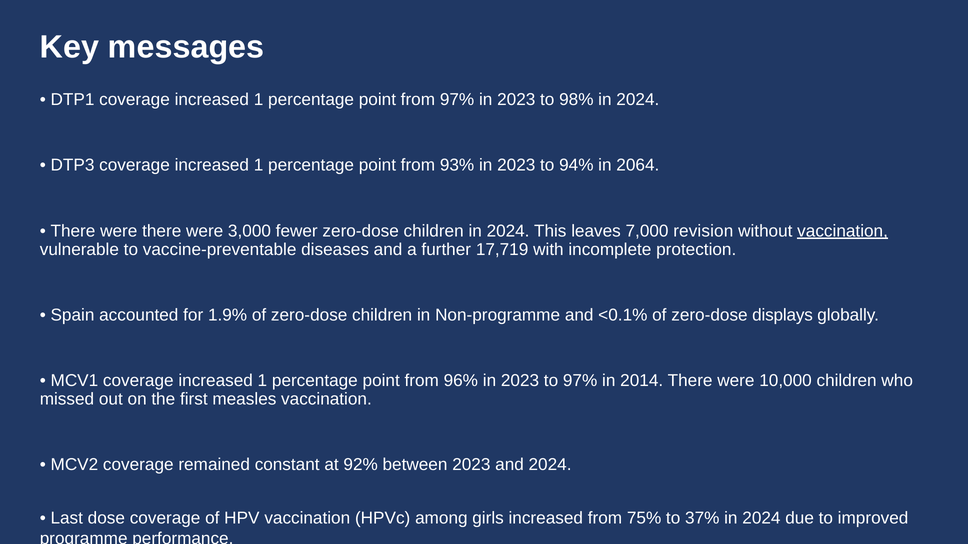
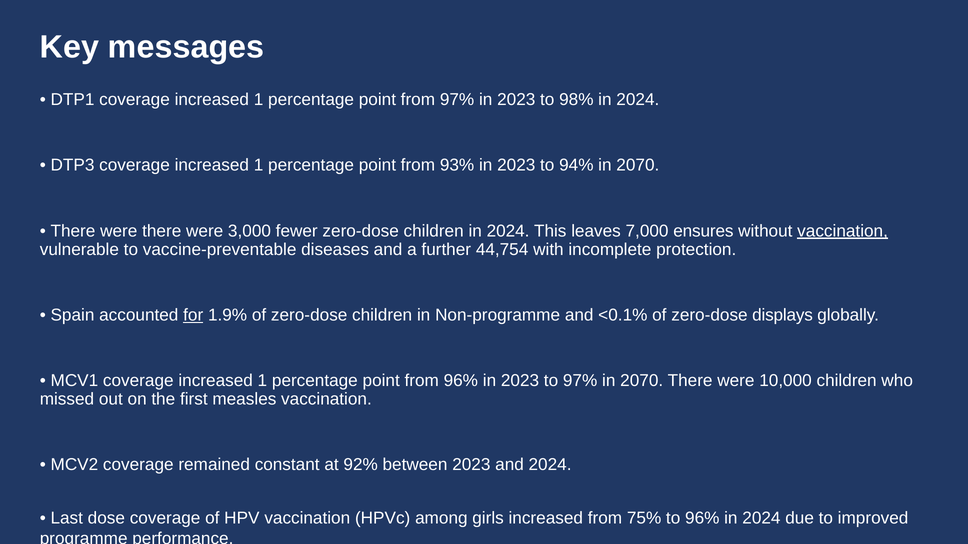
94% in 2064: 2064 -> 2070 (638, 165)
revision: revision -> ensures (703, 231)
17,719: 17,719 -> 44,754 (502, 250)
for underline: none -> present (193, 315)
97% in 2014: 2014 -> 2070 (642, 381)
to 37%: 37% -> 96% (702, 519)
